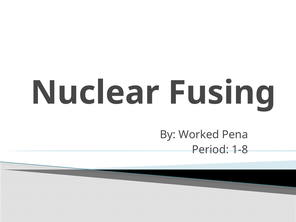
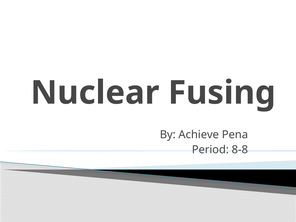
Worked: Worked -> Achieve (199, 135)
1-8: 1-8 -> 8-8 (240, 150)
